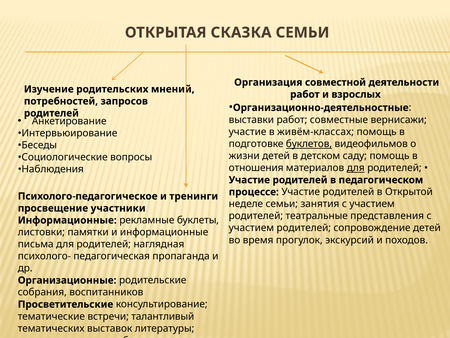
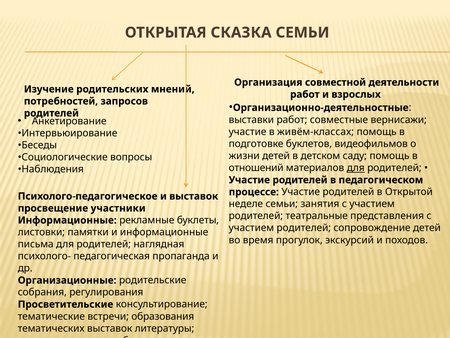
буклетов underline: present -> none (309, 144)
отношения: отношения -> отношений (256, 168)
и тренинги: тренинги -> выставок (194, 196)
воспитанников: воспитанников -> регулирования (106, 292)
талантливый: талантливый -> образования (163, 316)
